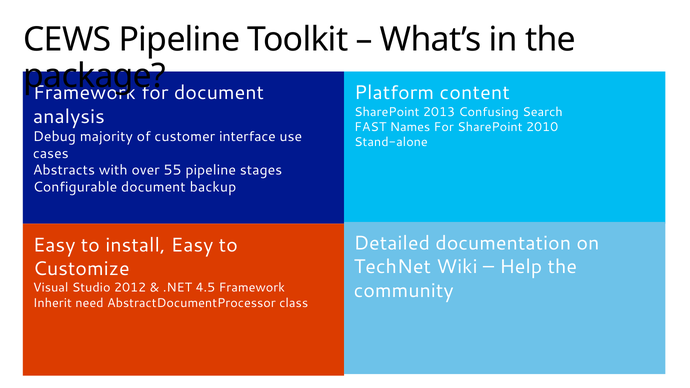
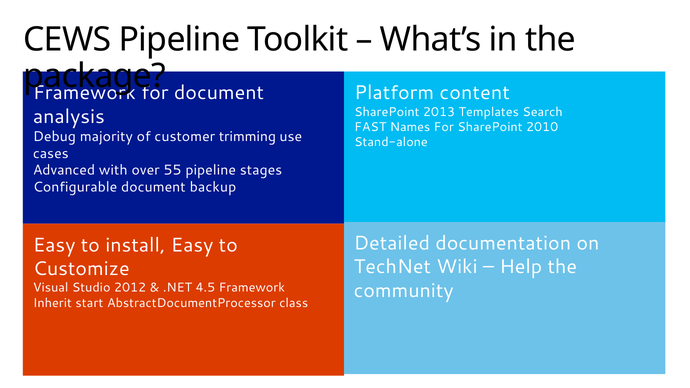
Confusing: Confusing -> Templates (489, 112)
interface: interface -> trimming (247, 136)
Abstracts: Abstracts -> Advanced (64, 170)
need: need -> start (89, 303)
